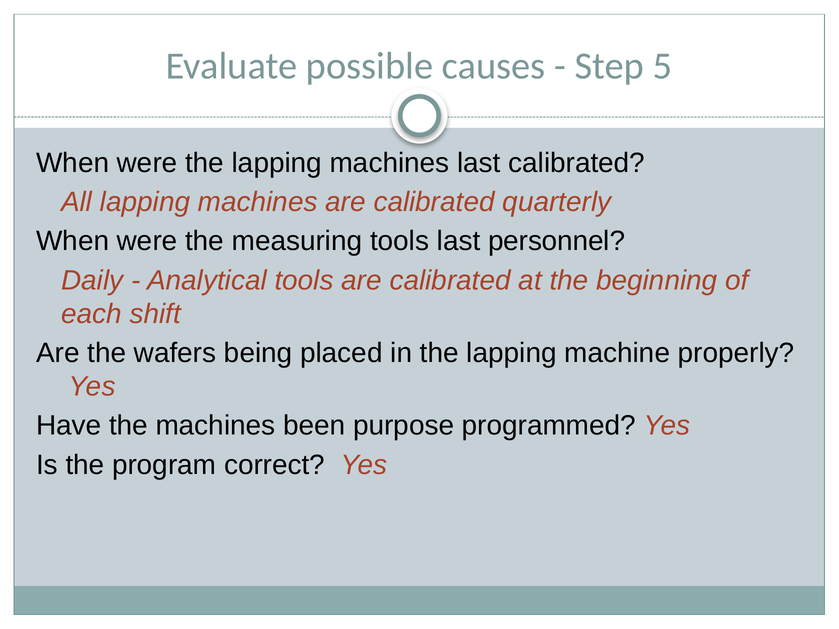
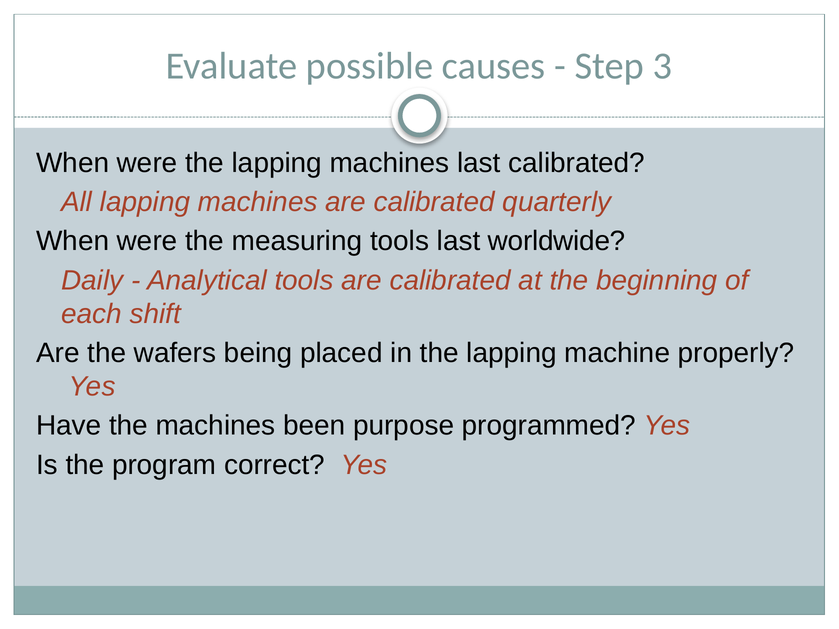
5: 5 -> 3 (662, 66)
personnel: personnel -> worldwide (557, 241)
